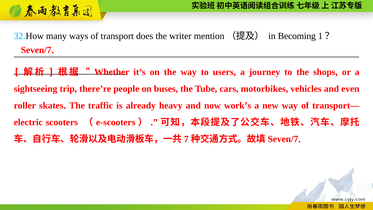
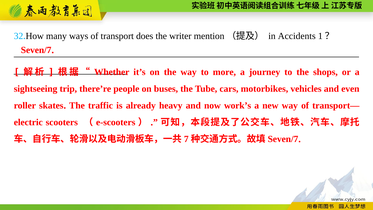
Becoming: Becoming -> Accidents (297, 36)
users: users -> more (224, 72)
